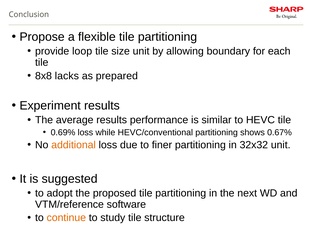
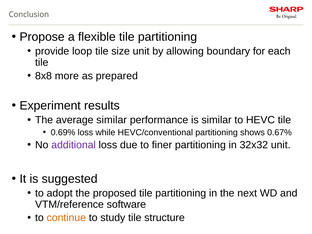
lacks: lacks -> more (67, 76)
average results: results -> similar (112, 120)
additional colour: orange -> purple (74, 145)
